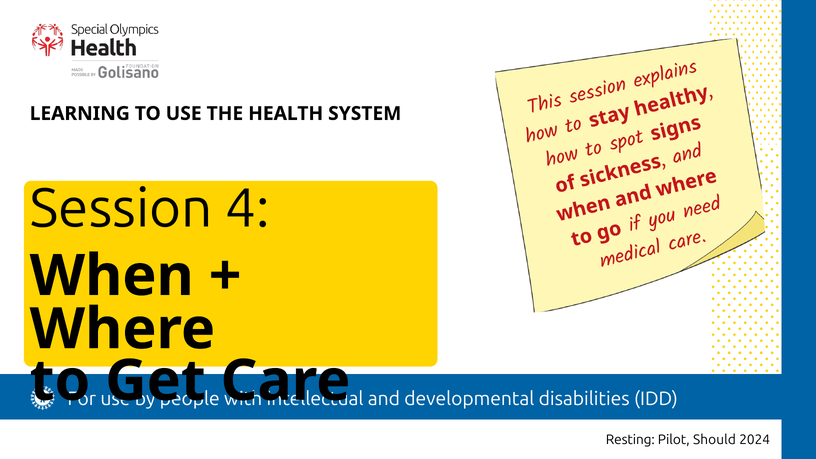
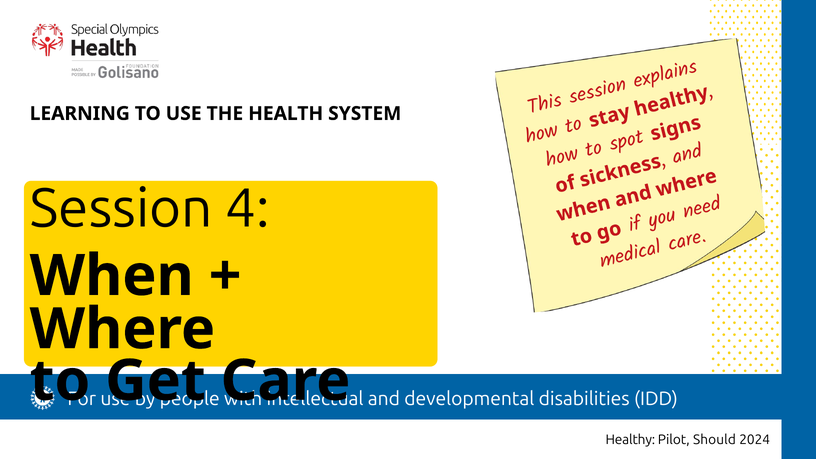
Resting: Resting -> Healthy (630, 440)
